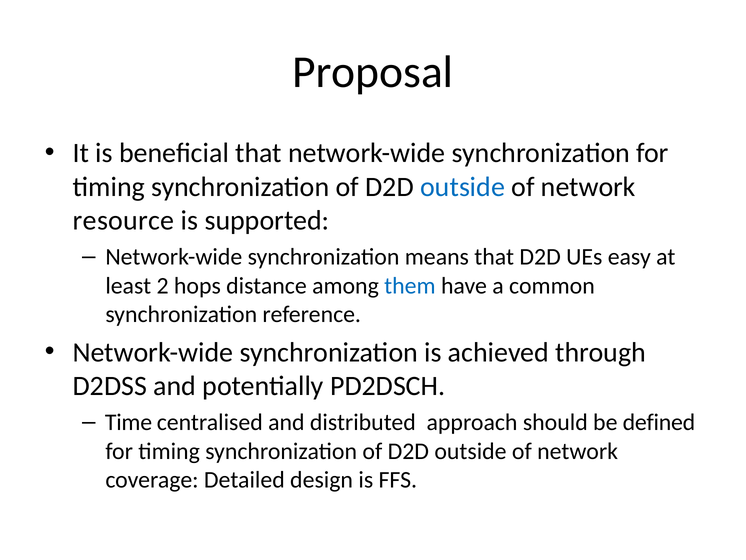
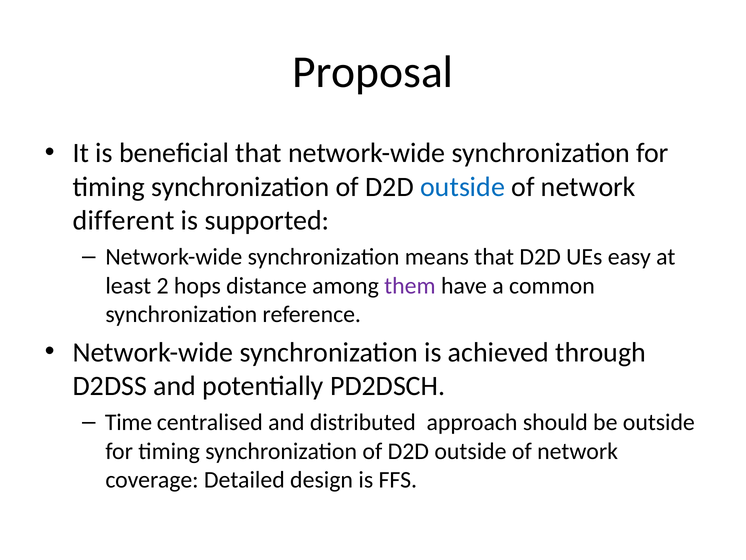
resource: resource -> different (124, 220)
them colour: blue -> purple (410, 285)
be defined: defined -> outside (659, 422)
